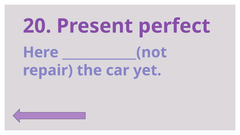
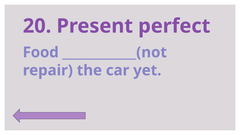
Here: Here -> Food (41, 52)
